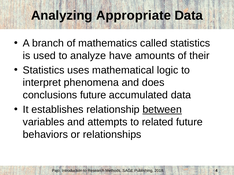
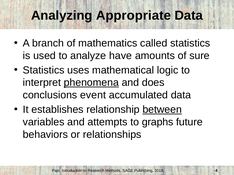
their: their -> sure (199, 56)
phenomena underline: none -> present (91, 83)
conclusions future: future -> event (93, 95)
related: related -> graphs (158, 122)
